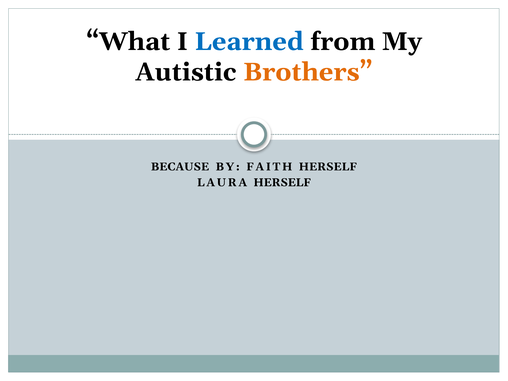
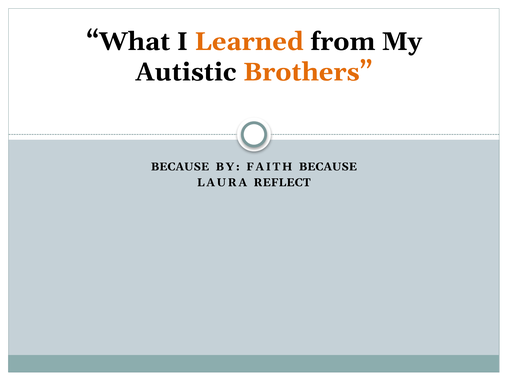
Learned colour: blue -> orange (249, 42)
FAITH HERSELF: HERSELF -> BECAUSE (328, 167)
LAURA HERSELF: HERSELF -> REFLECT (282, 182)
